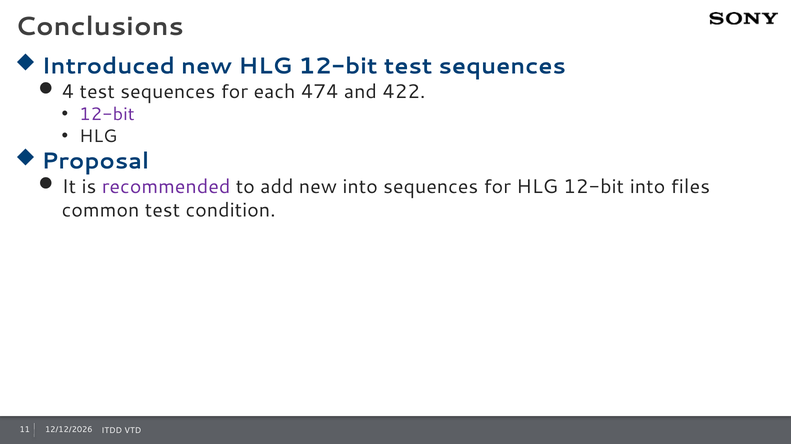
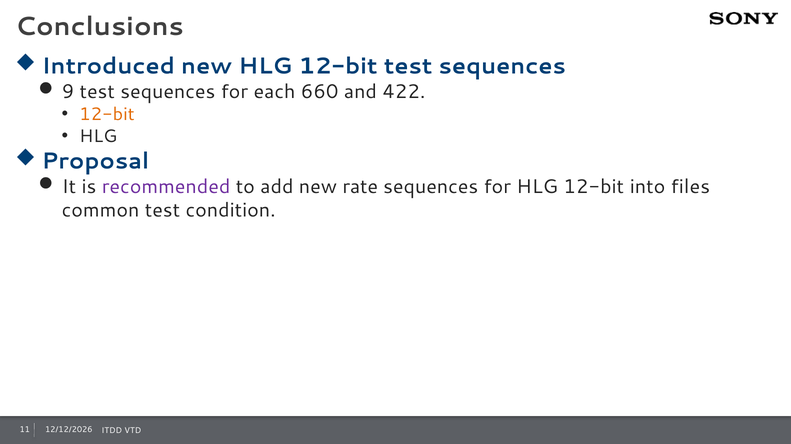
4: 4 -> 9 (68, 92)
474: 474 -> 660 (320, 92)
12-bit colour: purple -> orange (107, 114)
new into: into -> rate (360, 187)
